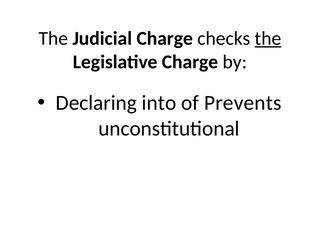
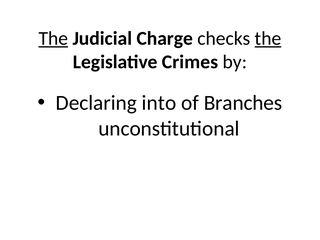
The underline: none -> present (53, 38)
Legislative Charge: Charge -> Crimes (190, 62)
Prevents: Prevents -> Branches (243, 103)
